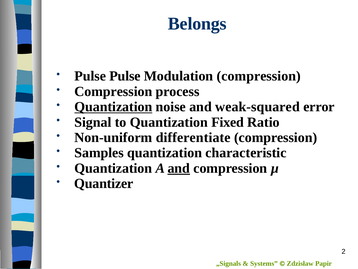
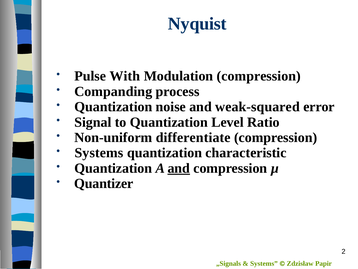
Belongs: Belongs -> Nyquist (197, 24)
Pulse Pulse: Pulse -> With (125, 76)
Compression: Compression -> Companding (113, 91)
Quantization underline: present -> none (113, 107)
Fixed: Fixed -> Level (228, 122)
Samples: Samples -> Systems (99, 153)
